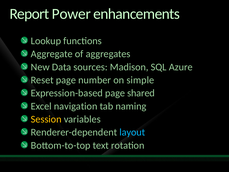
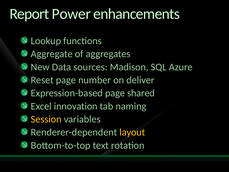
simple: simple -> deliver (140, 80)
navigation: navigation -> innovation (76, 106)
layout colour: light blue -> yellow (132, 132)
